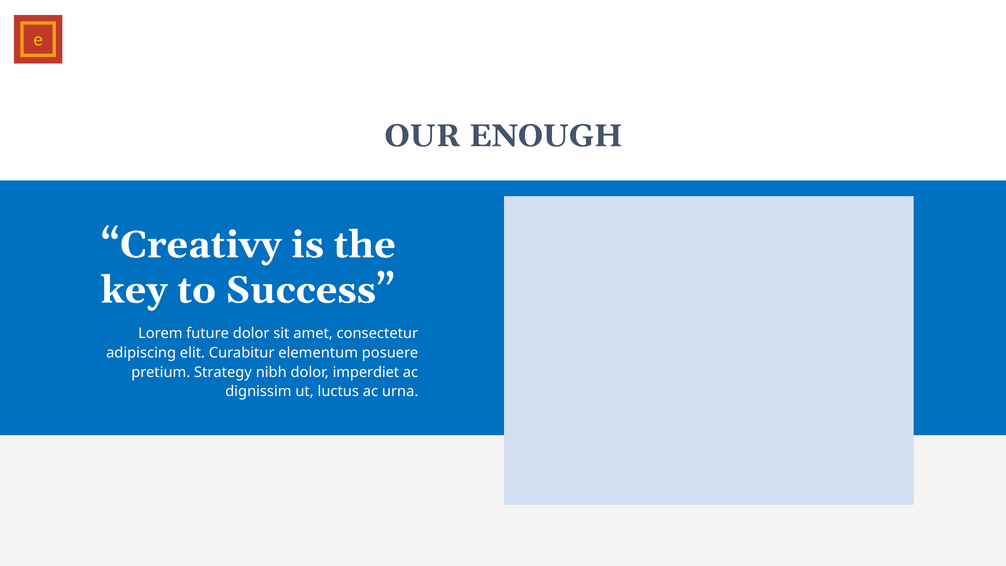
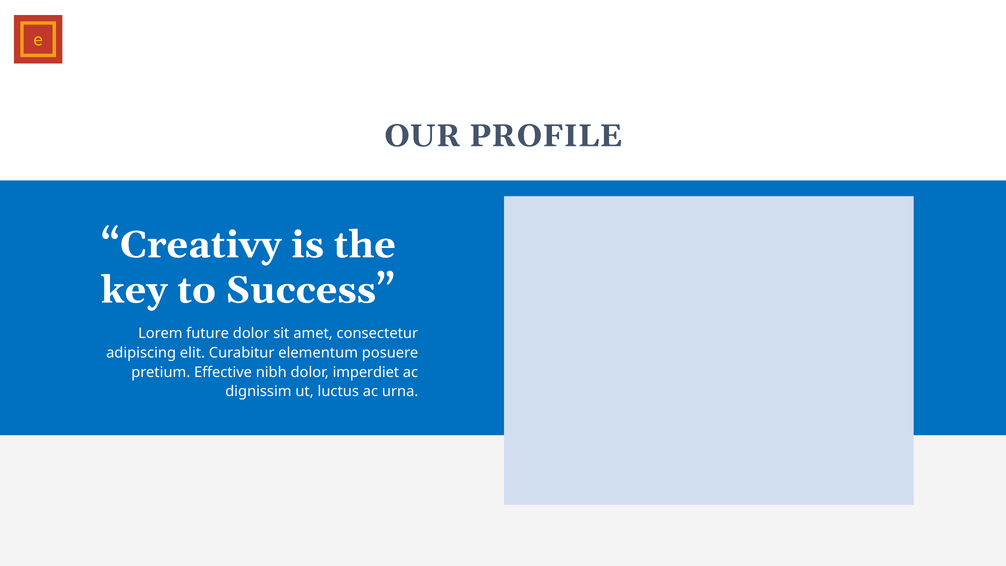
ENOUGH: ENOUGH -> PROFILE (546, 136)
Strategy: Strategy -> Effective (223, 372)
